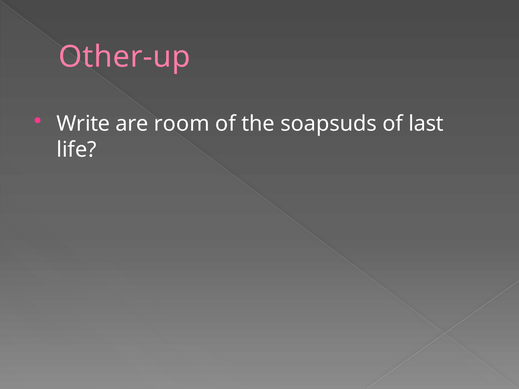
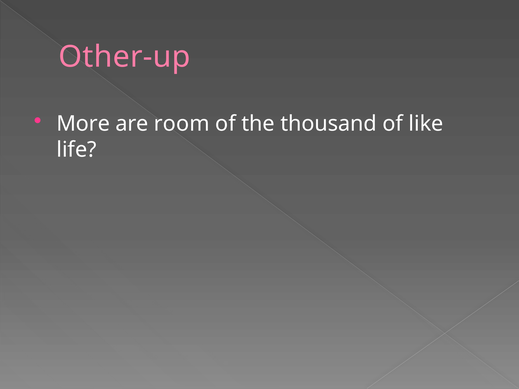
Write: Write -> More (83, 124)
soapsuds: soapsuds -> thousand (329, 124)
last: last -> like (426, 124)
